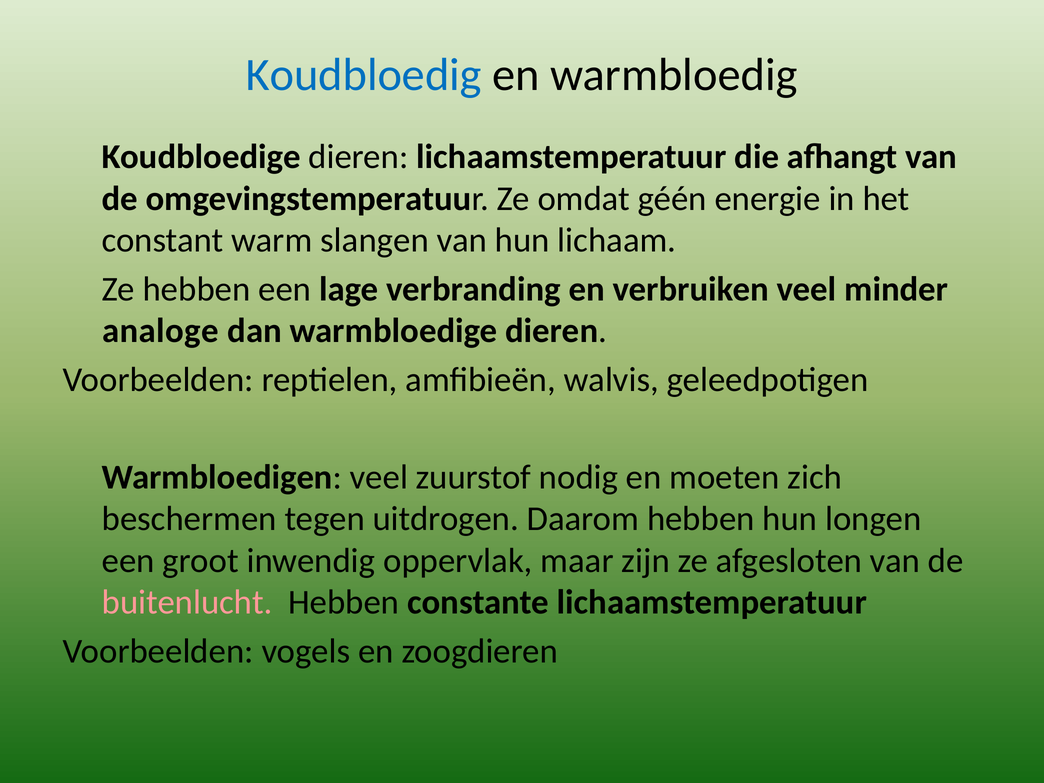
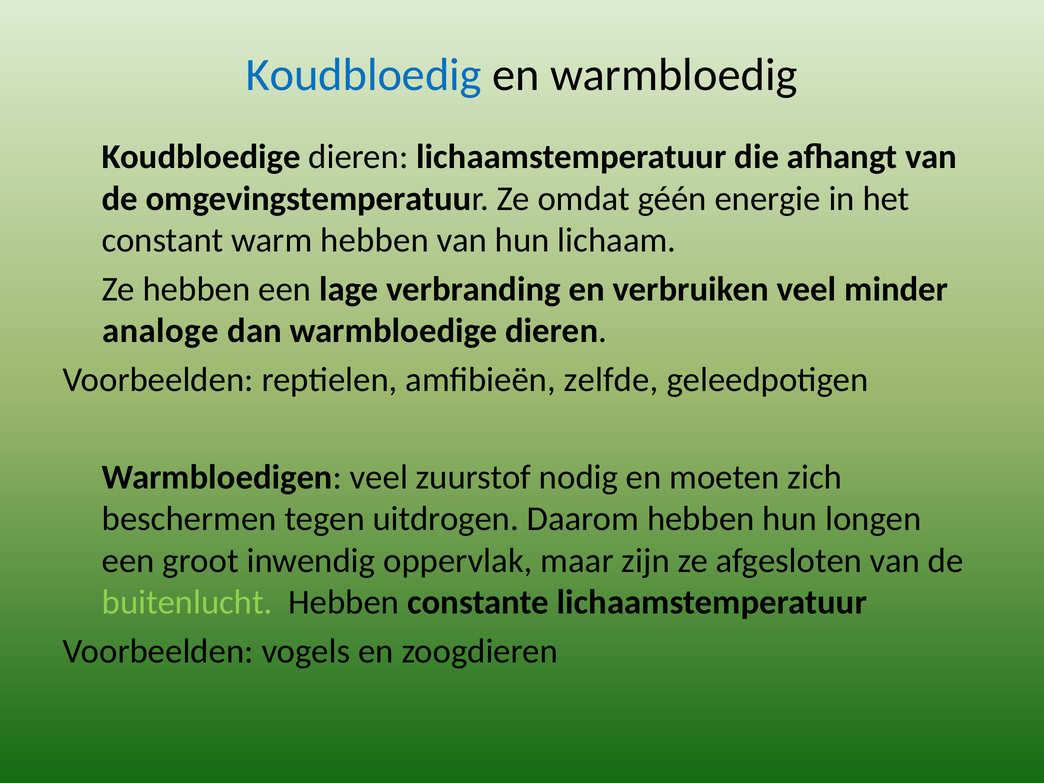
warm slangen: slangen -> hebben (375, 240)
walvis: walvis -> zelfde (611, 380)
buitenlucht colour: pink -> light green (187, 602)
